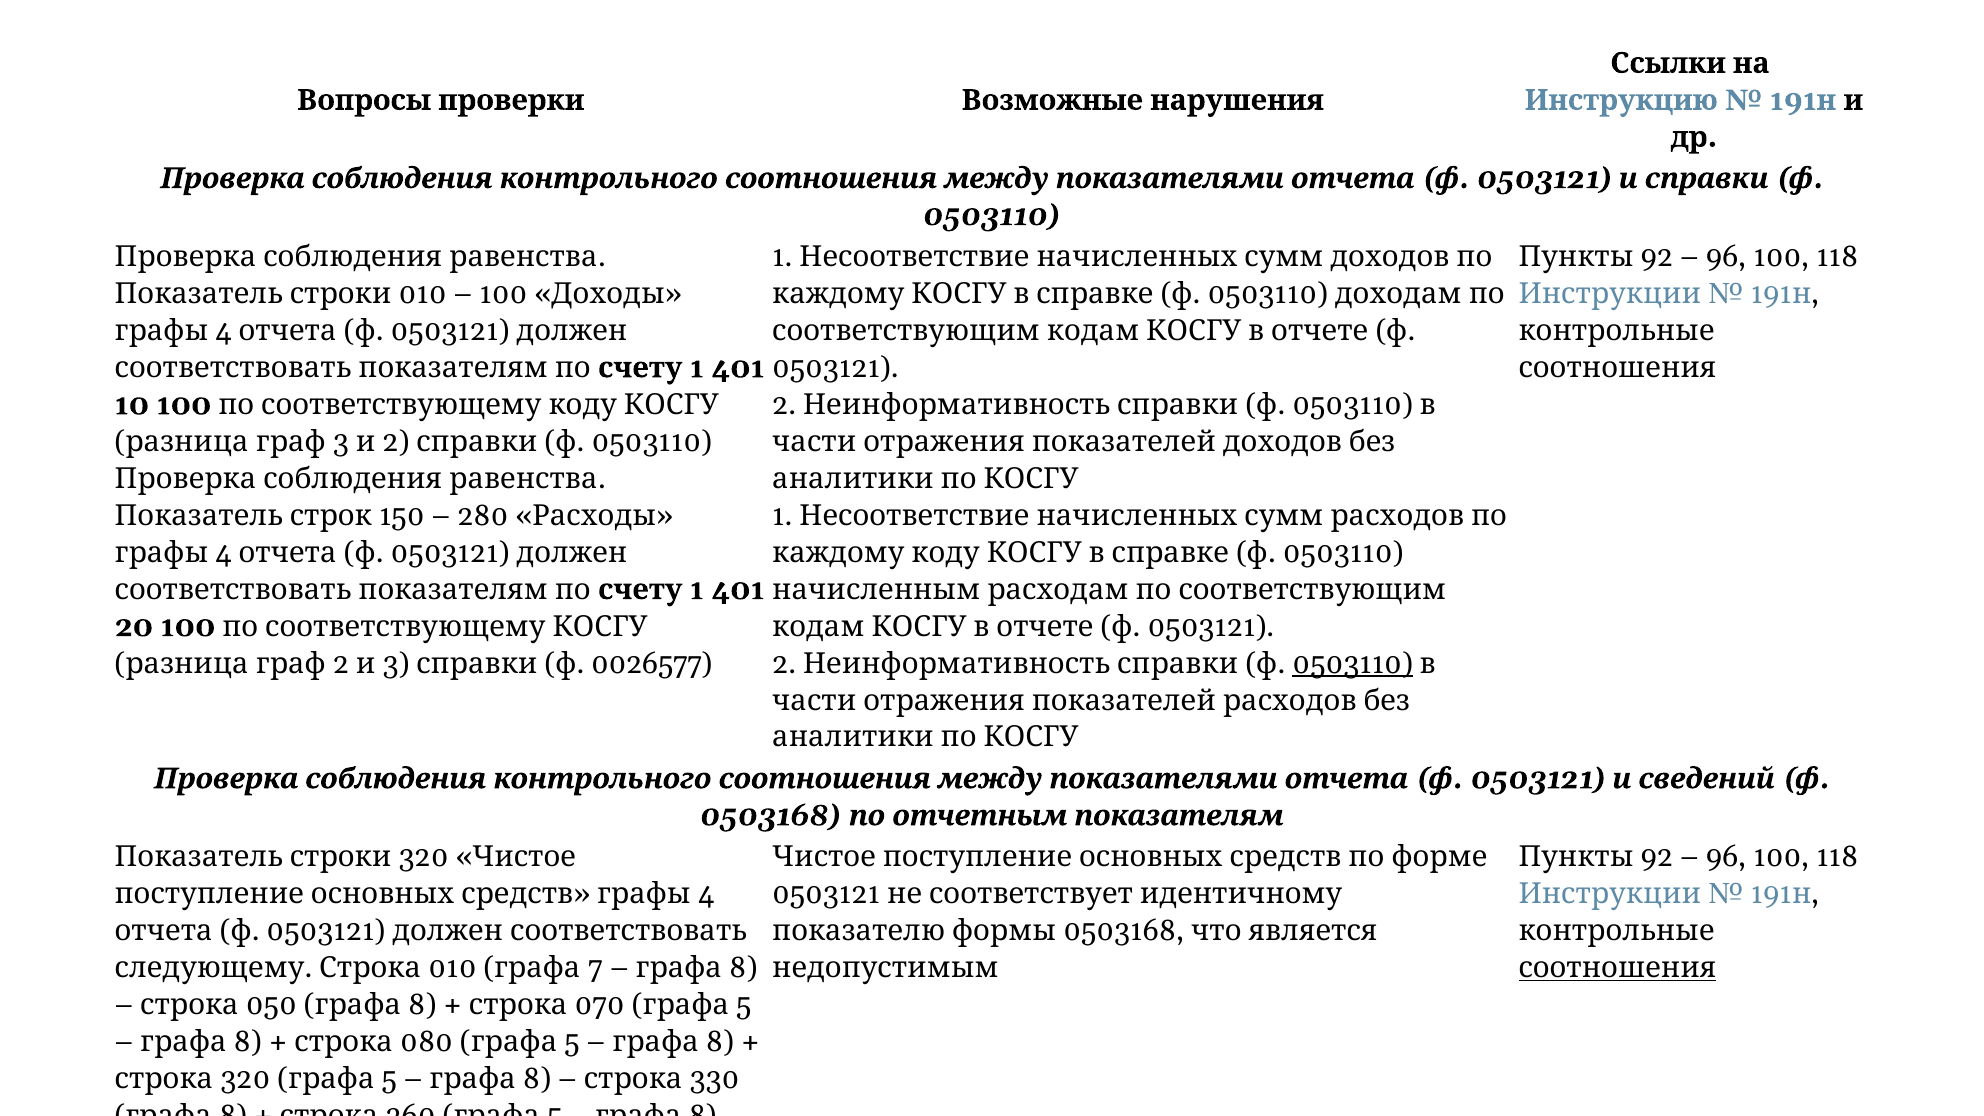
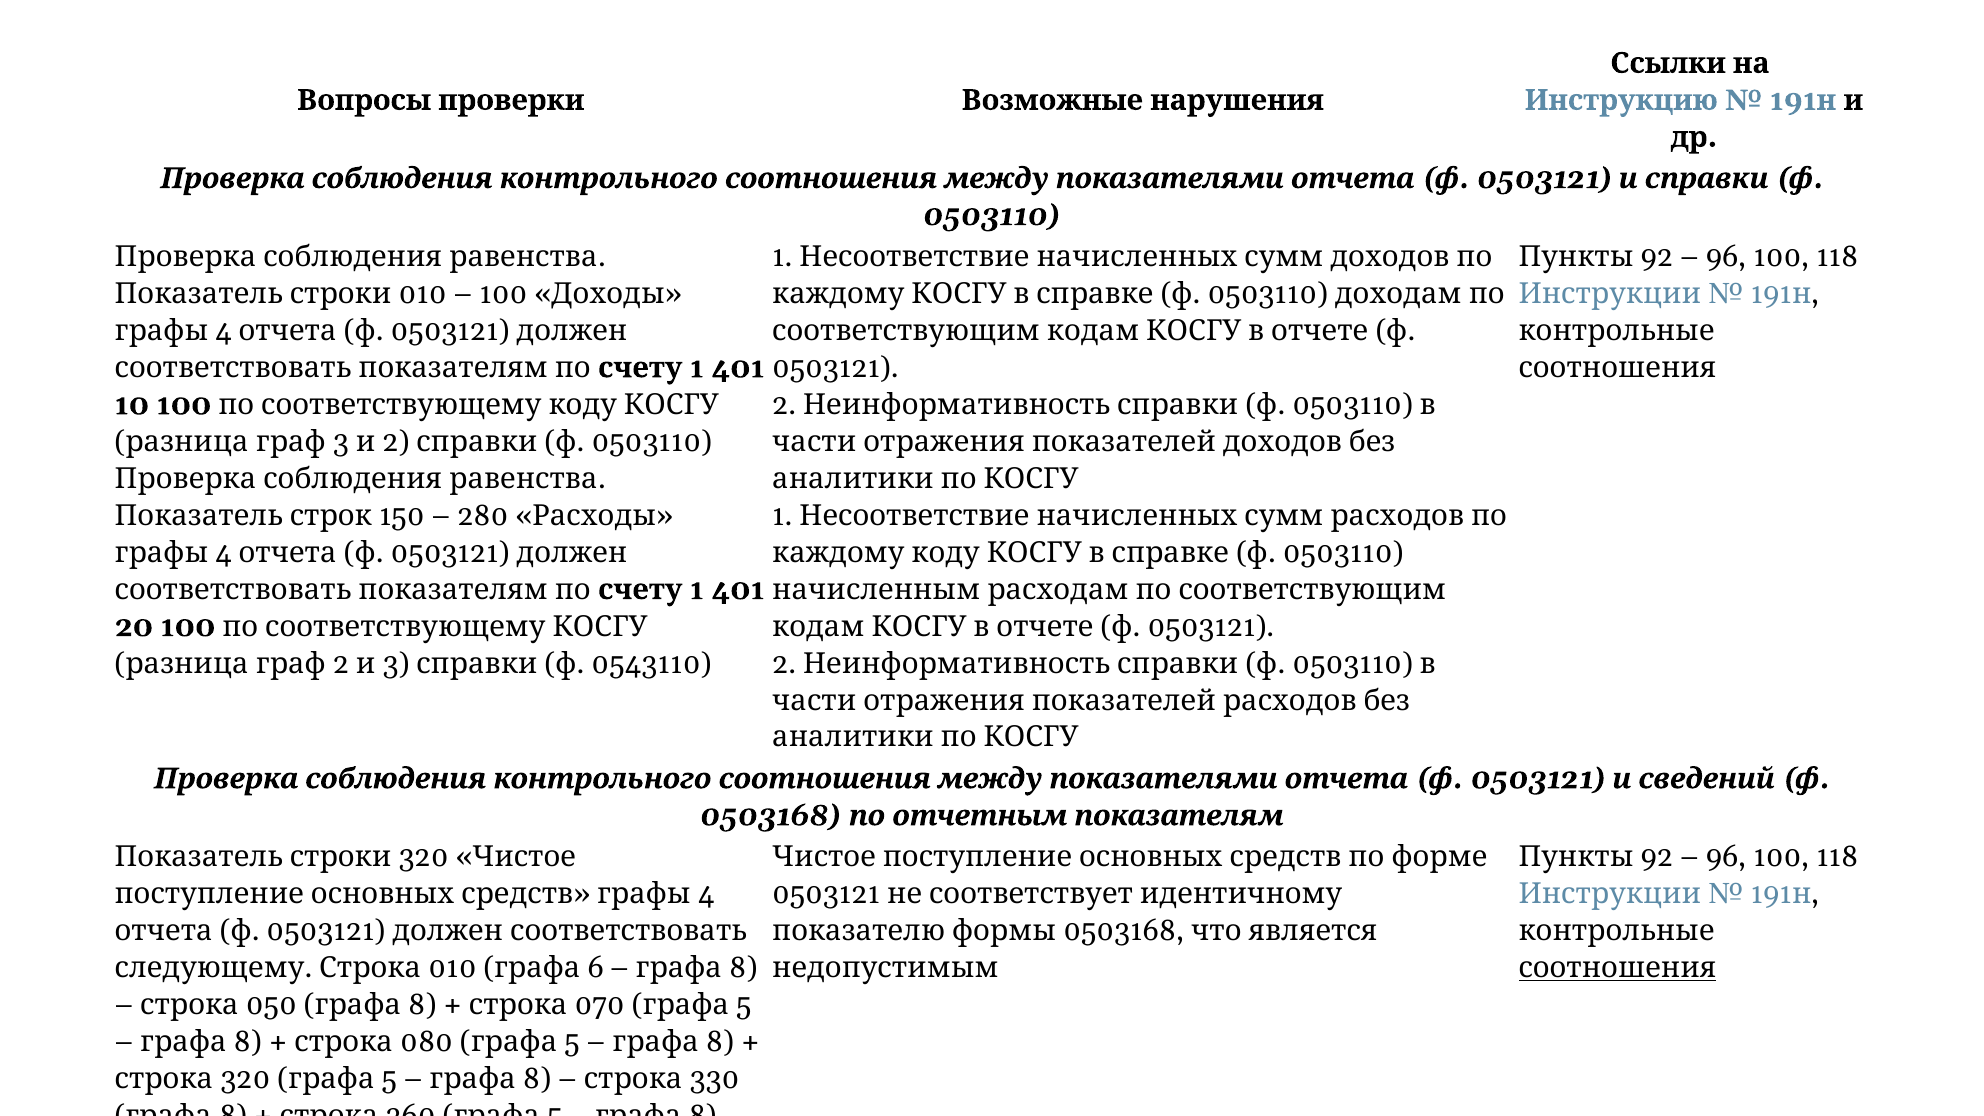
0026577: 0026577 -> 0543110 (652, 663)
0503110 underline: present -> none (1353, 663)
7: 7 -> 6 (596, 968)
